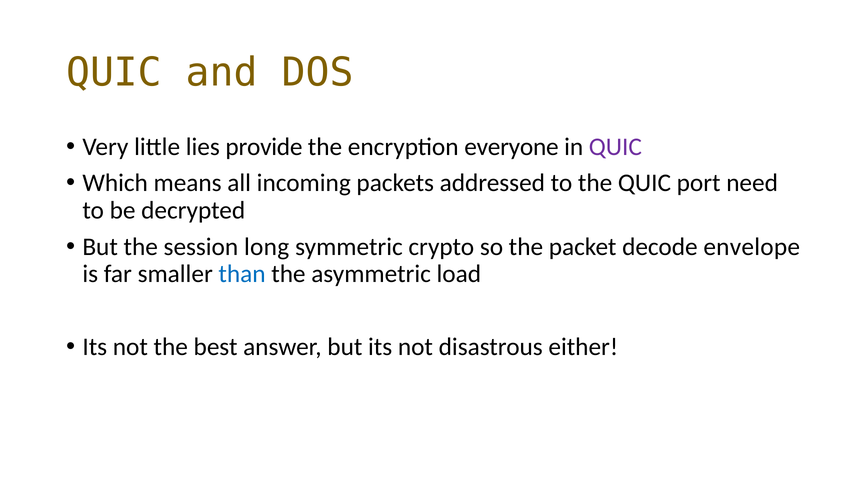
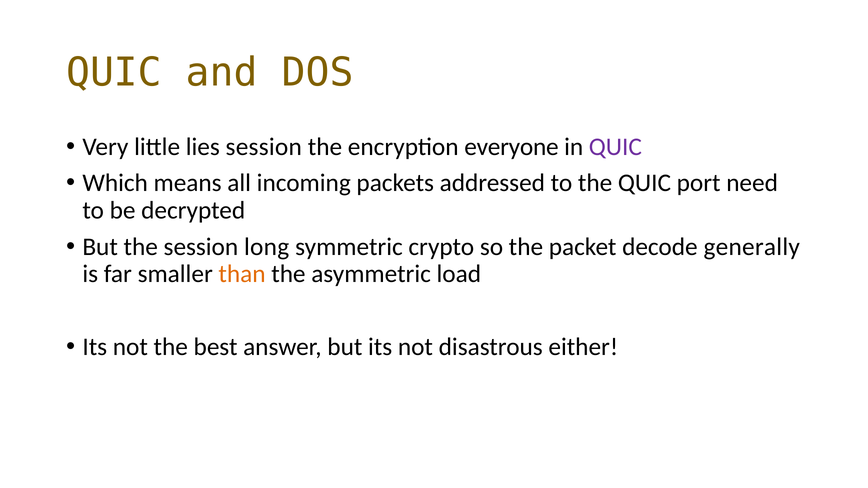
lies provide: provide -> session (264, 147)
envelope: envelope -> generally (752, 247)
than colour: blue -> orange (242, 274)
